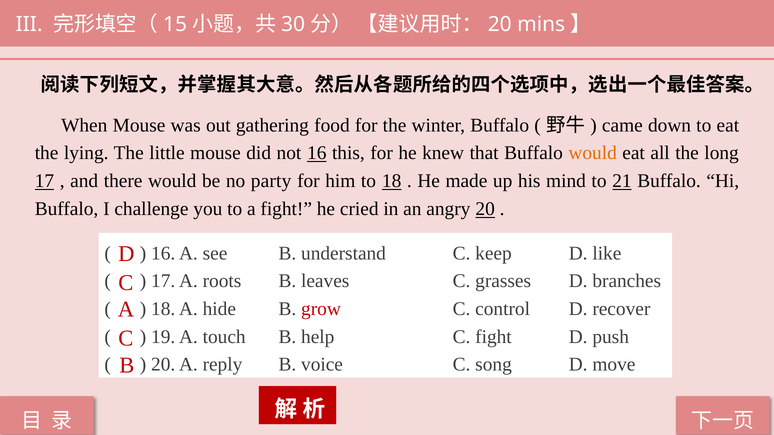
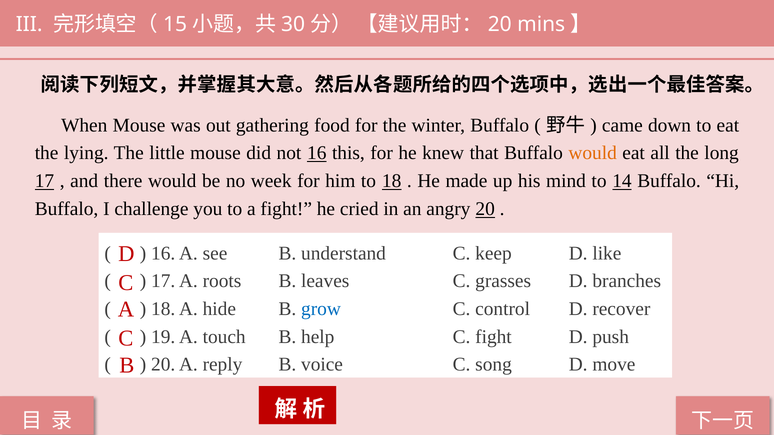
party: party -> week (271, 181)
21: 21 -> 14 (622, 181)
grow colour: red -> blue (321, 309)
